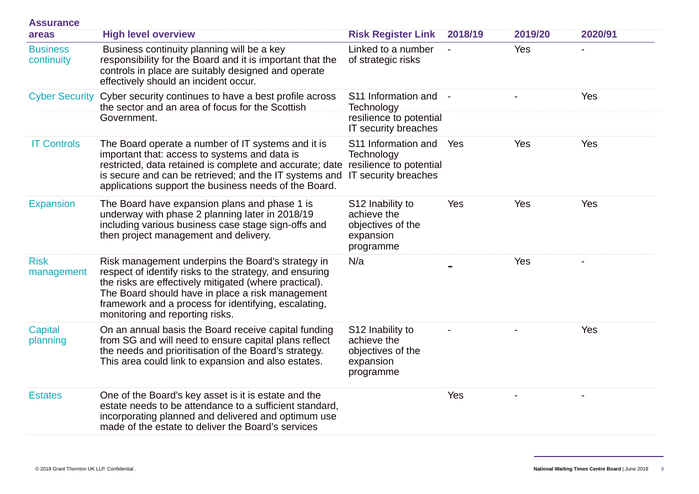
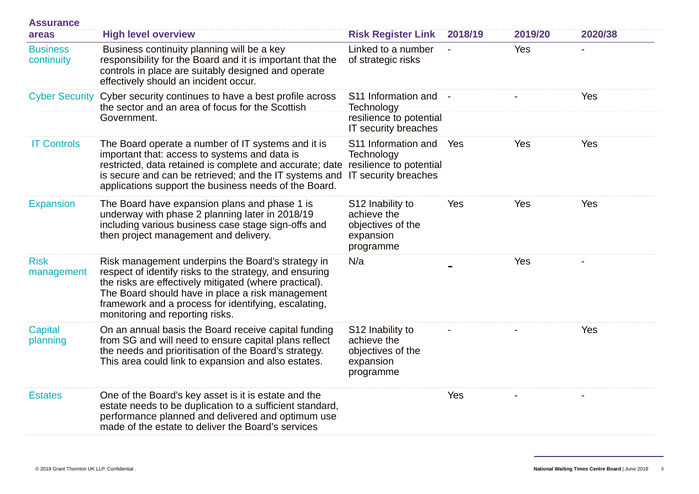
2020/91: 2020/91 -> 2020/38 (599, 34)
attendance: attendance -> duplication (209, 406)
incorporating: incorporating -> performance (128, 417)
